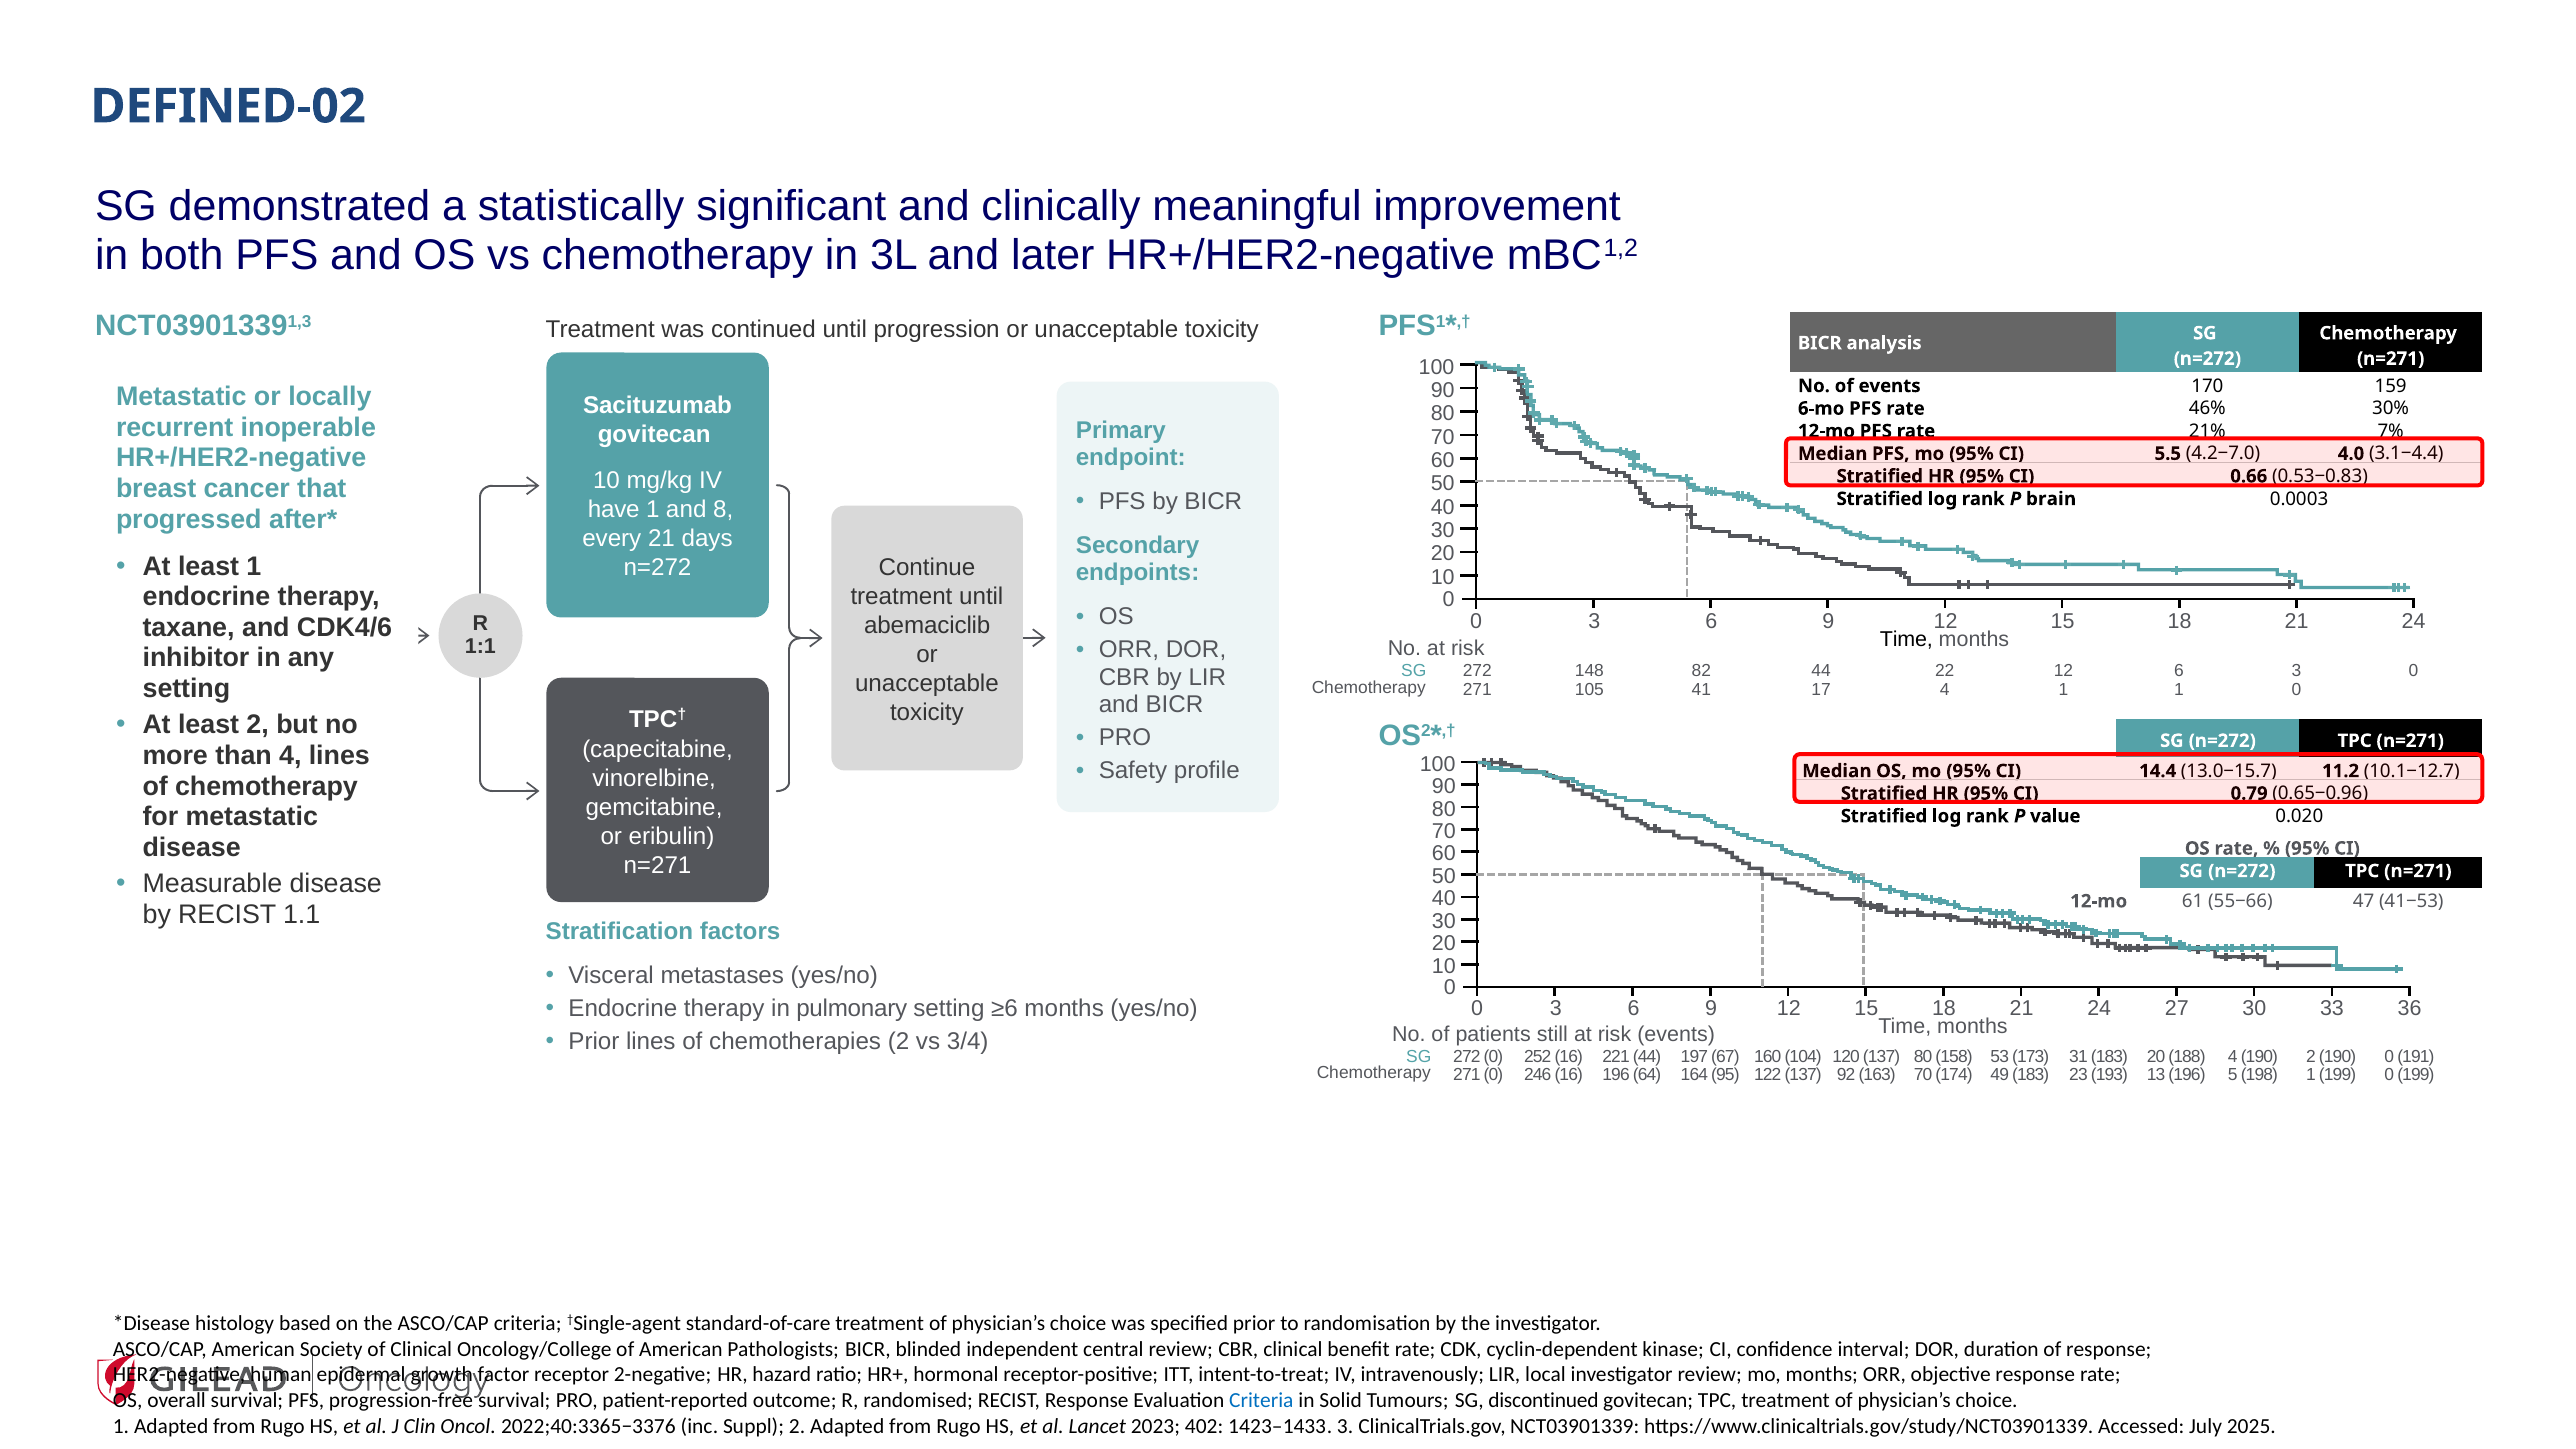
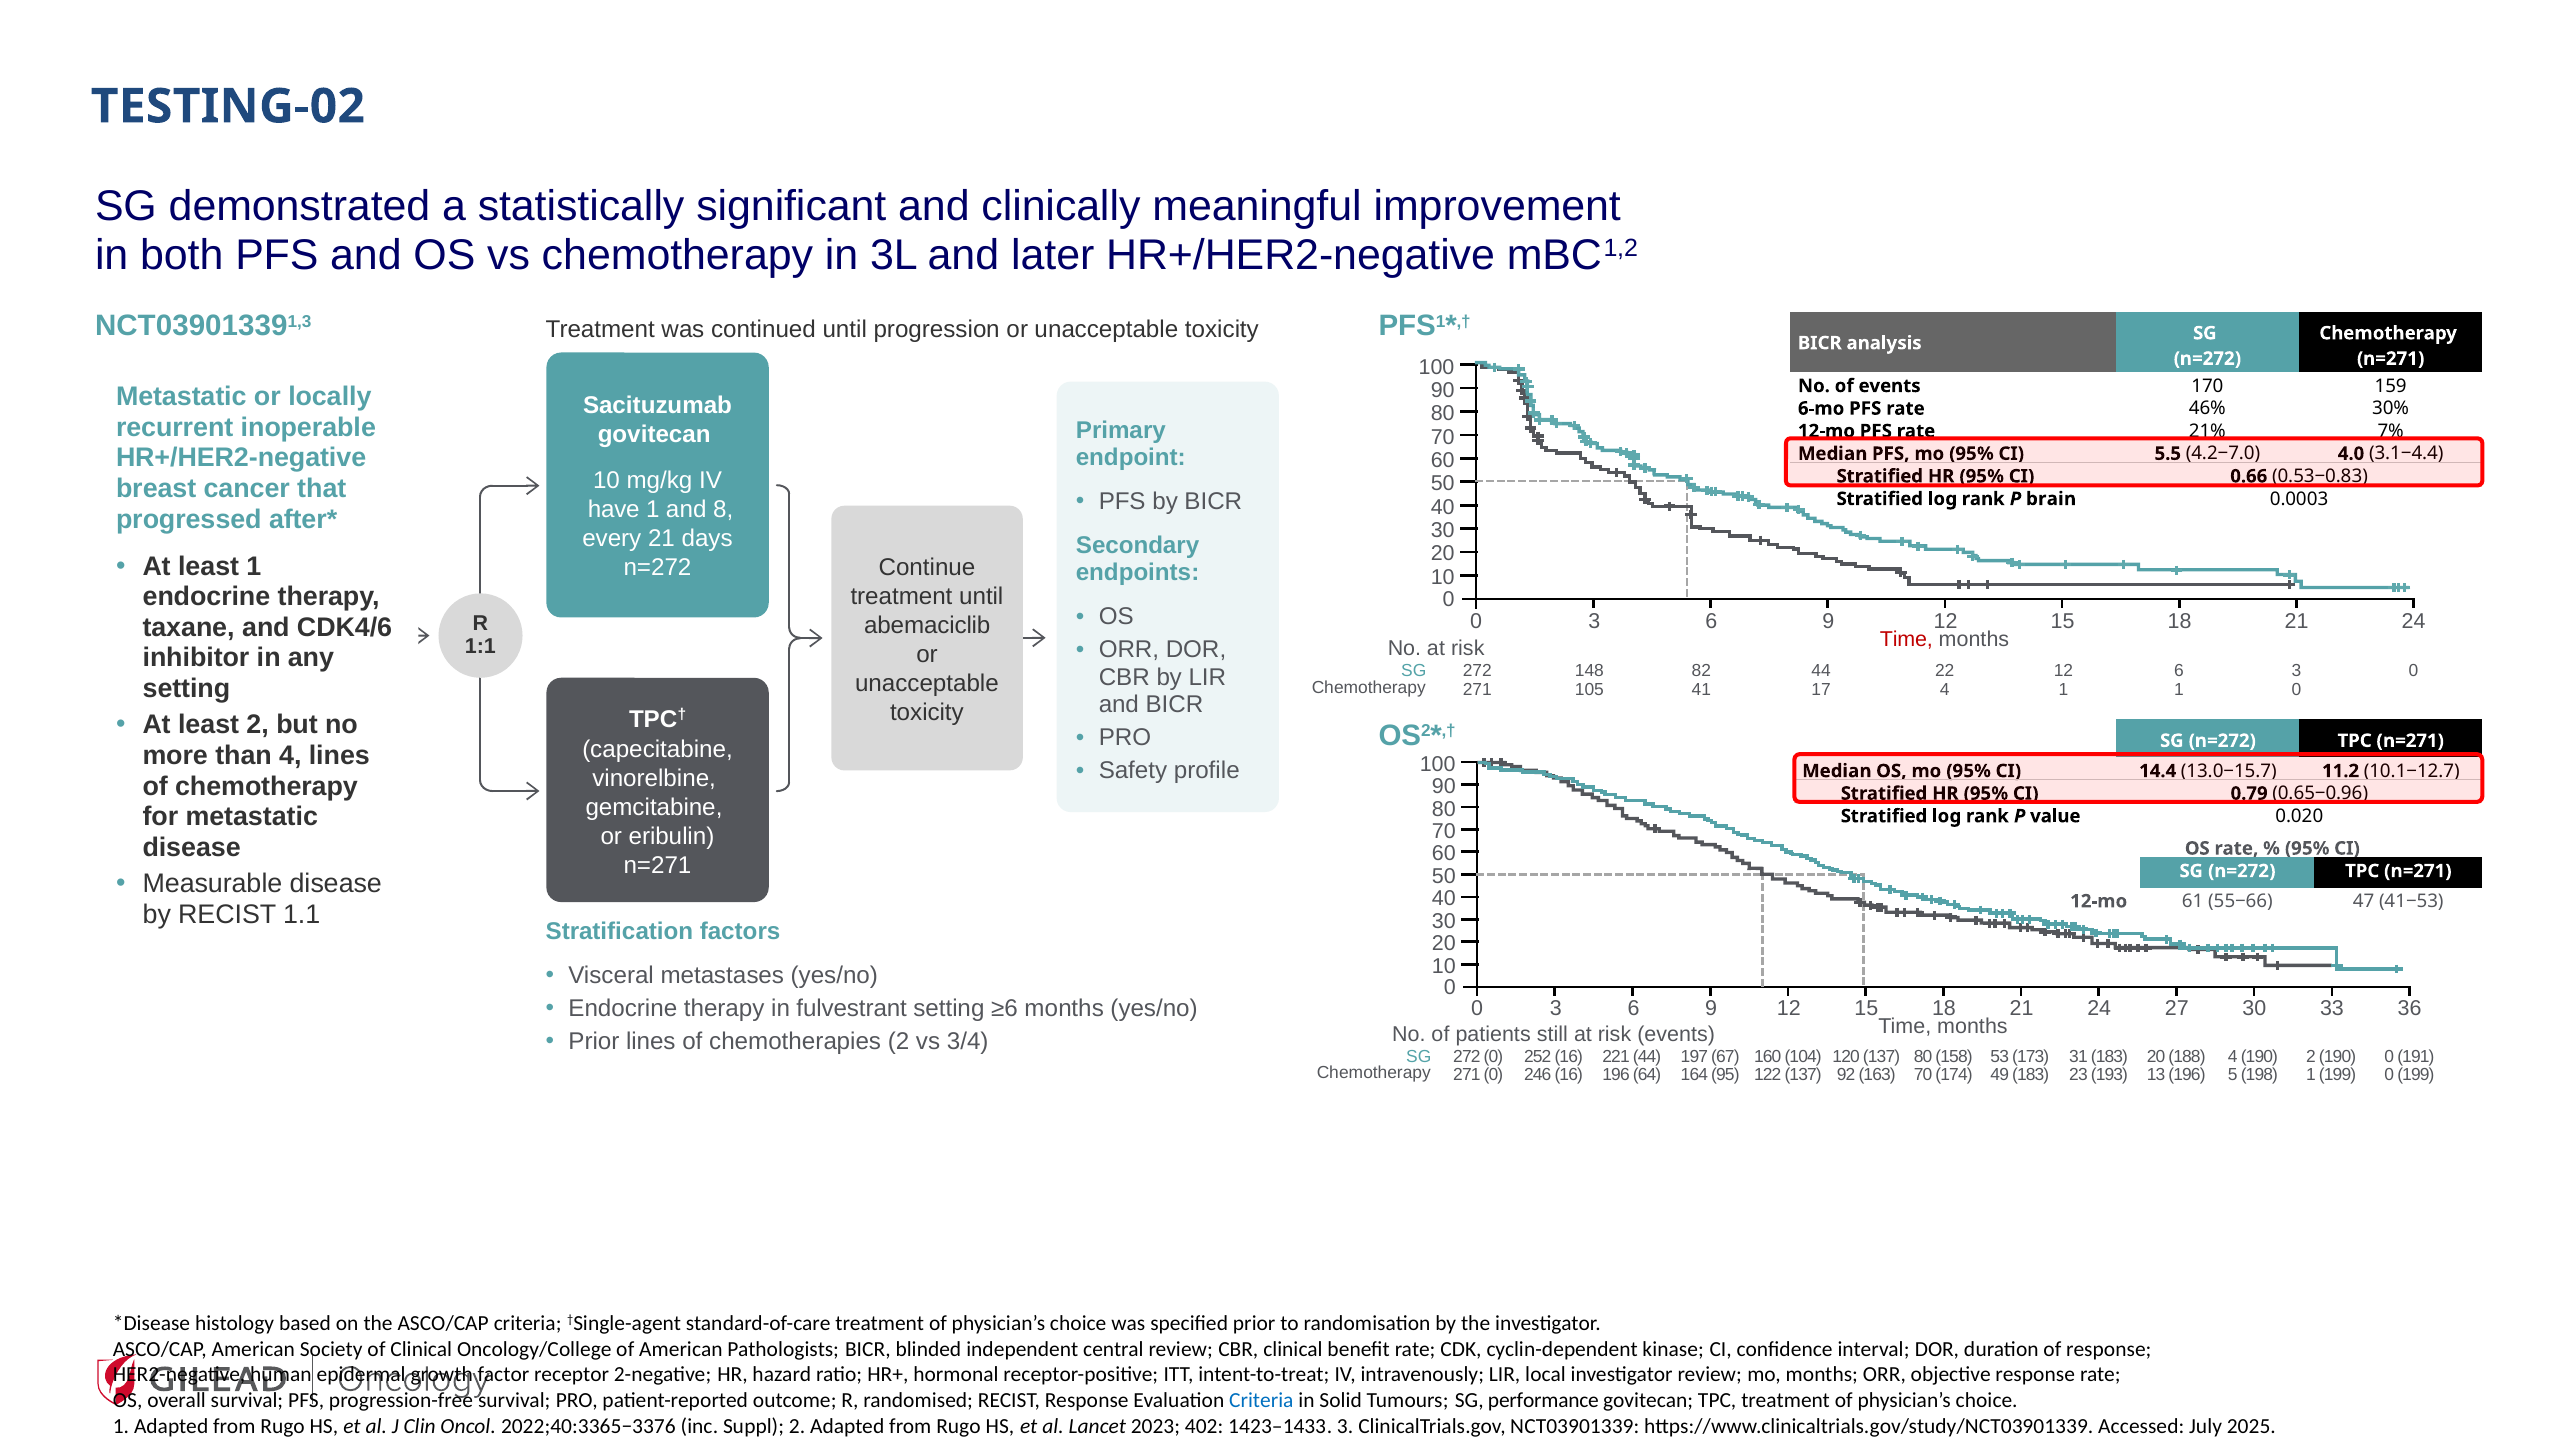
DEFINED-02: DEFINED-02 -> TESTING-02 (228, 107)
Time colour: black -> red (1906, 640)
pulmonary: pulmonary -> fulvestrant (852, 1008)
discontinued: discontinued -> performance (1543, 1400)
